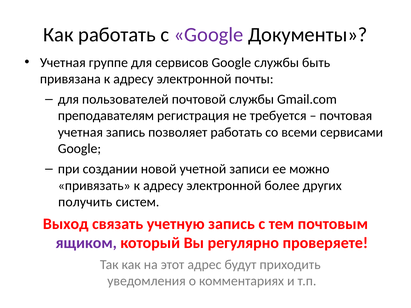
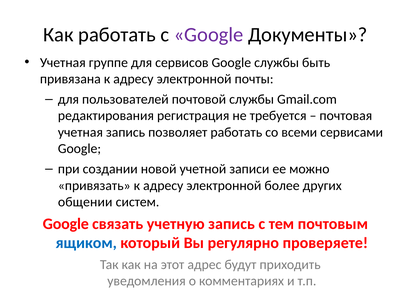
преподавателям: преподавателям -> редактирования (106, 116)
получить: получить -> общении (85, 202)
Выход: Выход -> Google (66, 224)
ящиком colour: purple -> blue (86, 243)
